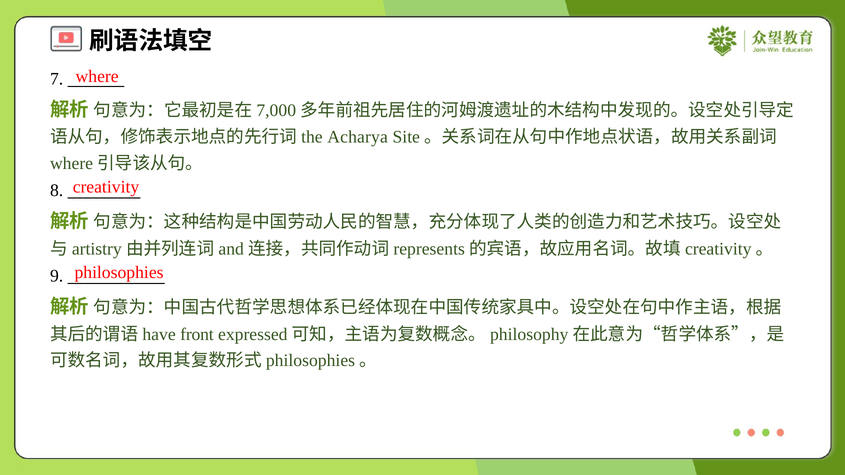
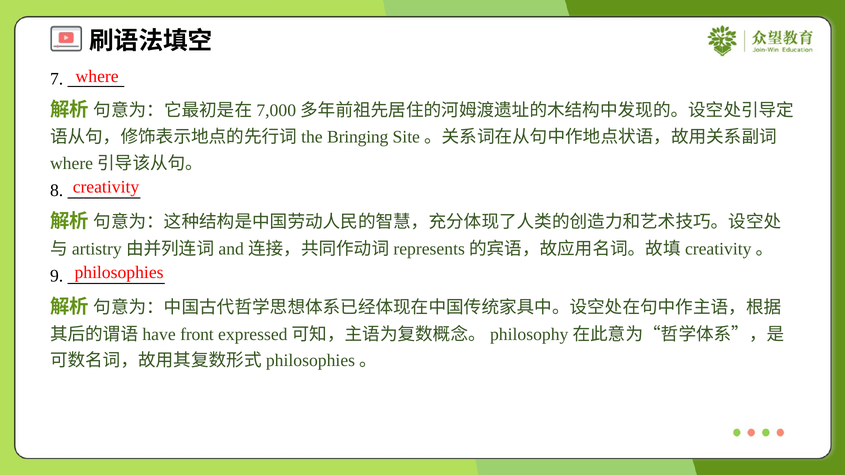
Acharya: Acharya -> Bringing (358, 137)
